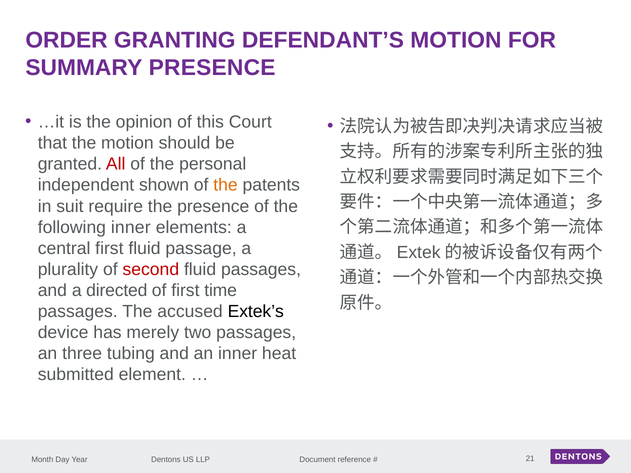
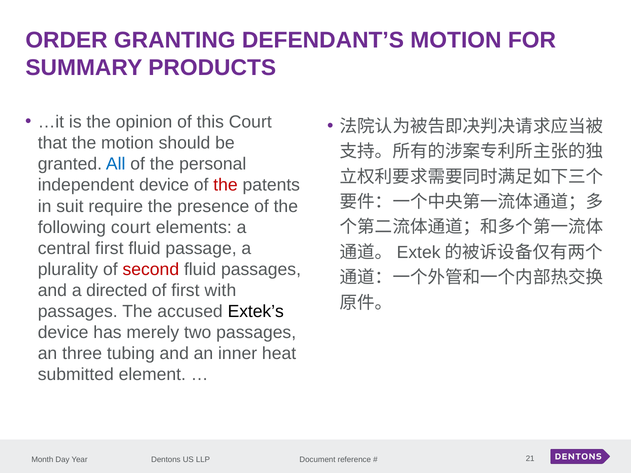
SUMMARY PRESENCE: PRESENCE -> PRODUCTS (212, 68)
All colour: red -> blue (116, 164)
independent shown: shown -> device (164, 185)
the colour: orange -> red (225, 185)
following inner: inner -> court (131, 227)
time: time -> with (220, 291)
